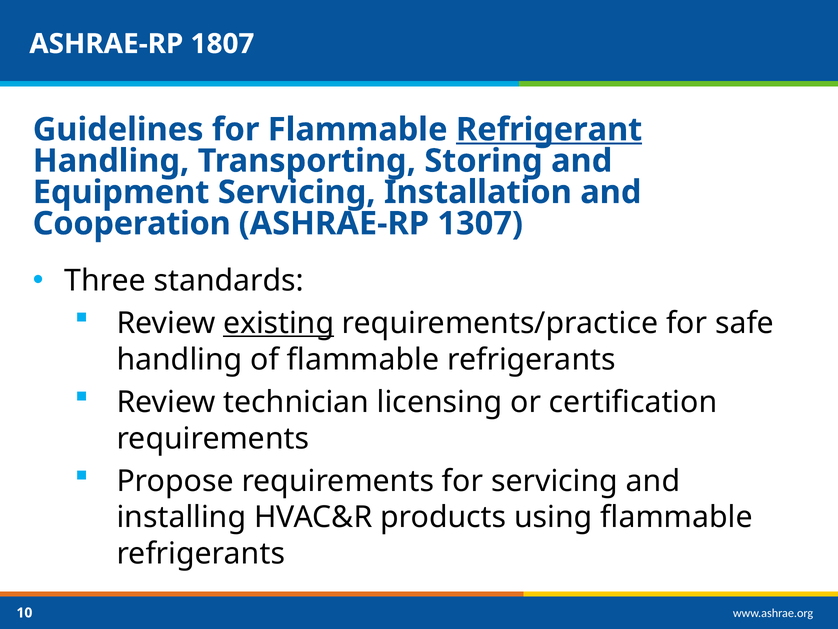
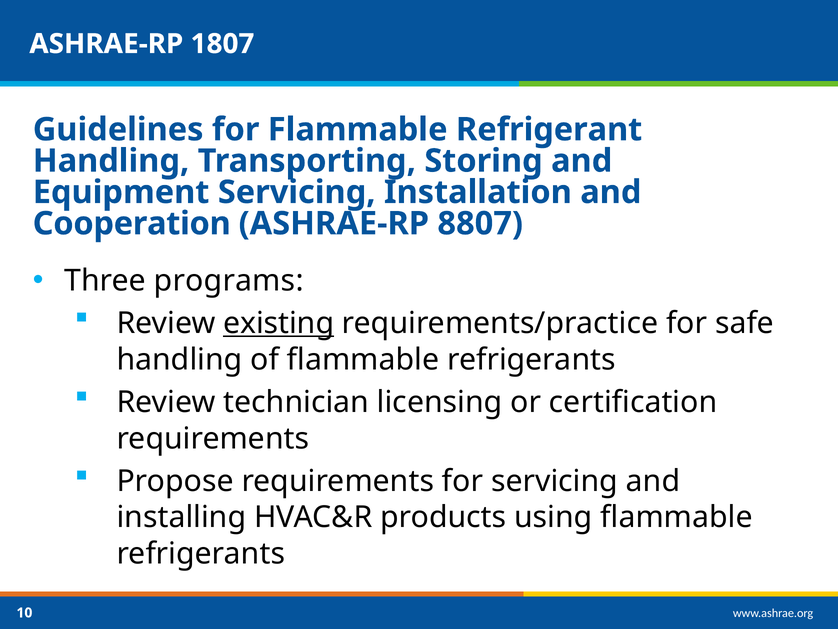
Refrigerant underline: present -> none (549, 129)
1307: 1307 -> 8807 (480, 223)
standards: standards -> programs (229, 281)
